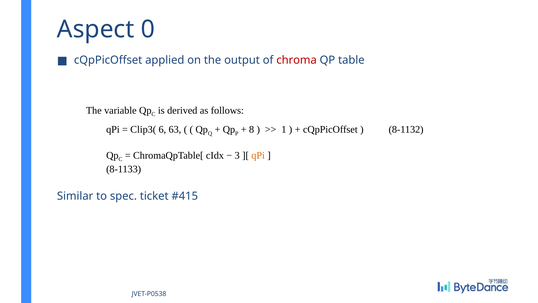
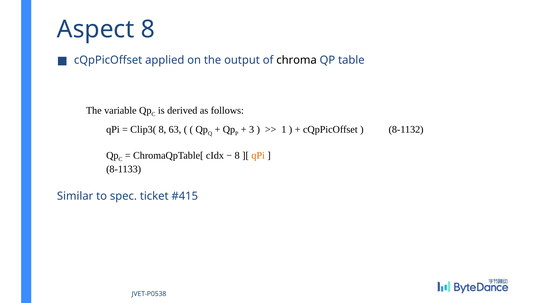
Aspect 0: 0 -> 8 (148, 29)
chroma colour: red -> black (297, 60)
Clip3( 6: 6 -> 8 (162, 129)
8: 8 -> 3 (252, 129)
3: 3 -> 8 (237, 155)
